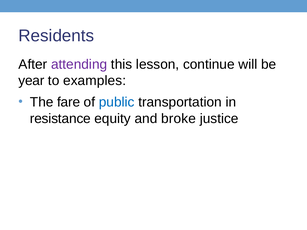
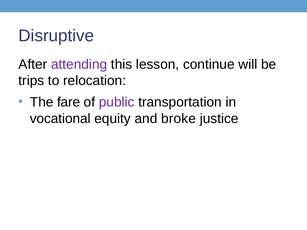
Residents: Residents -> Disruptive (56, 36)
year: year -> trips (31, 81)
examples: examples -> relocation (95, 81)
public colour: blue -> purple (117, 102)
resistance: resistance -> vocational (60, 119)
